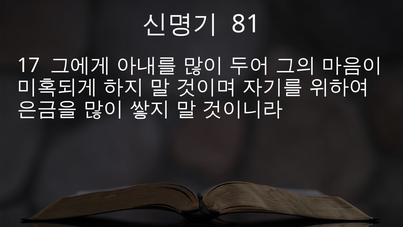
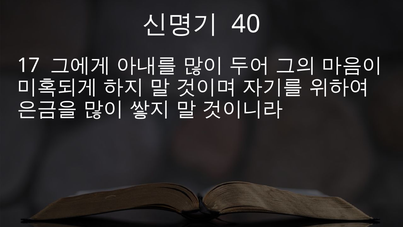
81: 81 -> 40 (246, 24)
